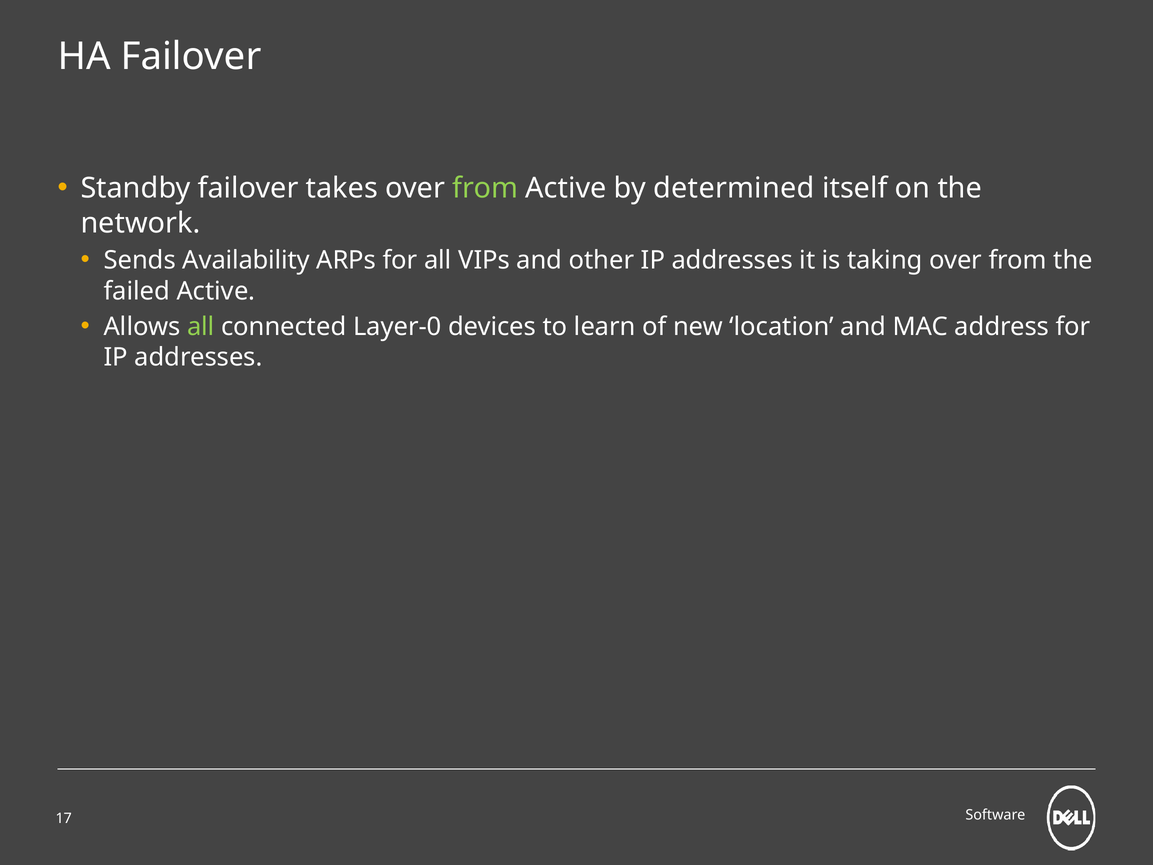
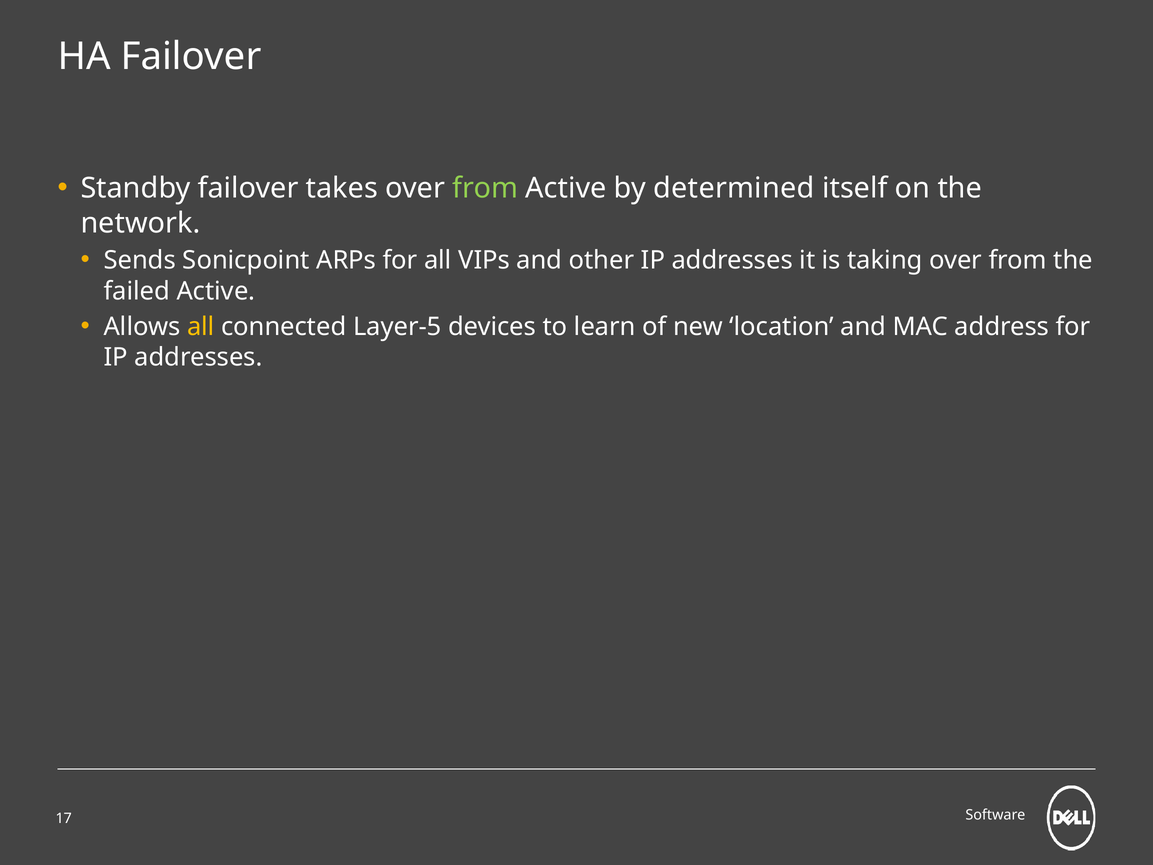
Availability: Availability -> Sonicpoint (246, 260)
all colour: light green -> yellow (201, 327)
Layer-0: Layer-0 -> Layer-5 (397, 327)
